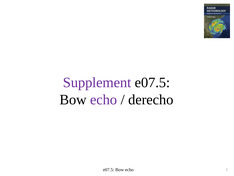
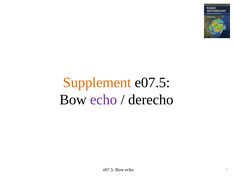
Supplement colour: purple -> orange (97, 82)
